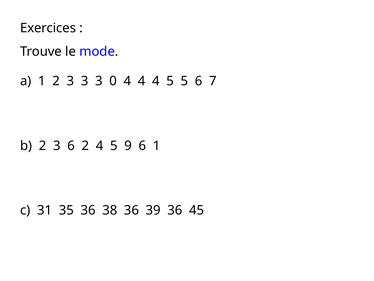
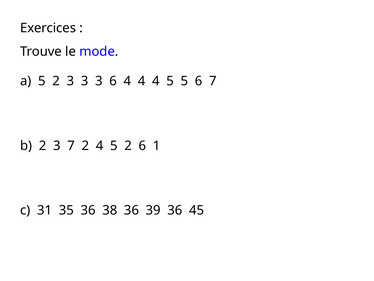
a 1: 1 -> 5 (42, 81)
3 0: 0 -> 6 (113, 81)
3 6: 6 -> 7 (71, 146)
4 5 9: 9 -> 2 (128, 146)
